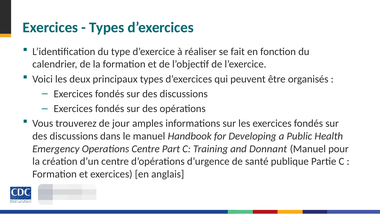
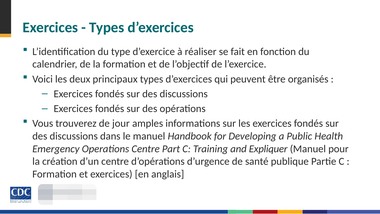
Donnant: Donnant -> Expliquer (268, 149)
